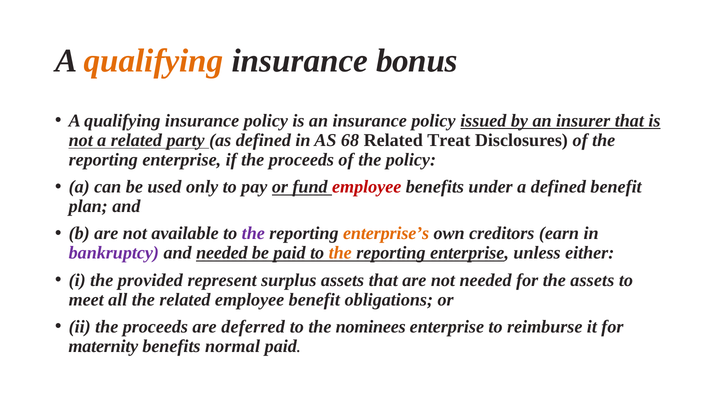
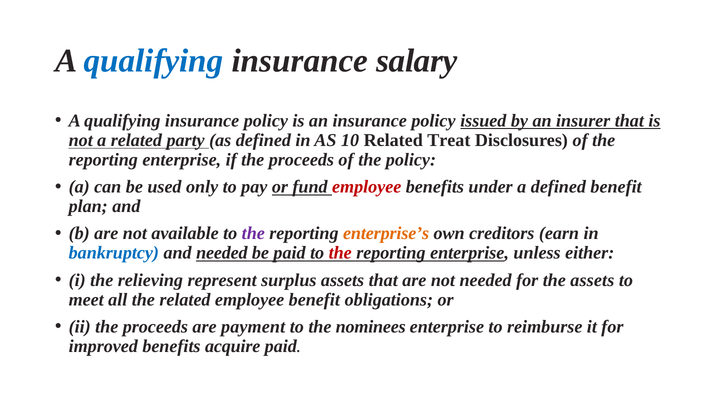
qualifying colour: orange -> blue (154, 61)
bonus: bonus -> salary (417, 61)
68: 68 -> 10 (350, 140)
bankruptcy colour: purple -> blue (114, 253)
the colour: orange -> red (340, 253)
provided: provided -> relieving (150, 280)
deferred: deferred -> payment (253, 326)
maternity: maternity -> improved (103, 346)
normal: normal -> acquire (233, 346)
